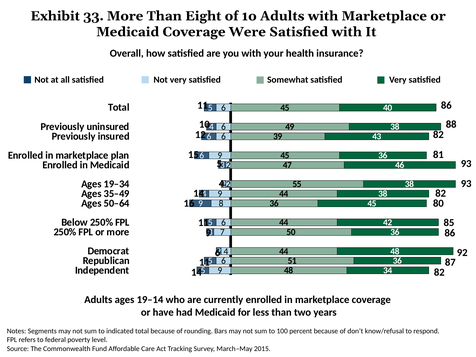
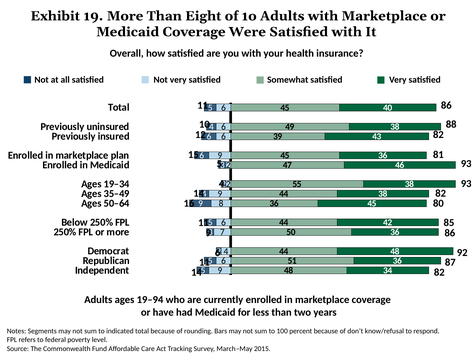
33: 33 -> 19 (93, 16)
19–14: 19–14 -> 19–94 (150, 300)
